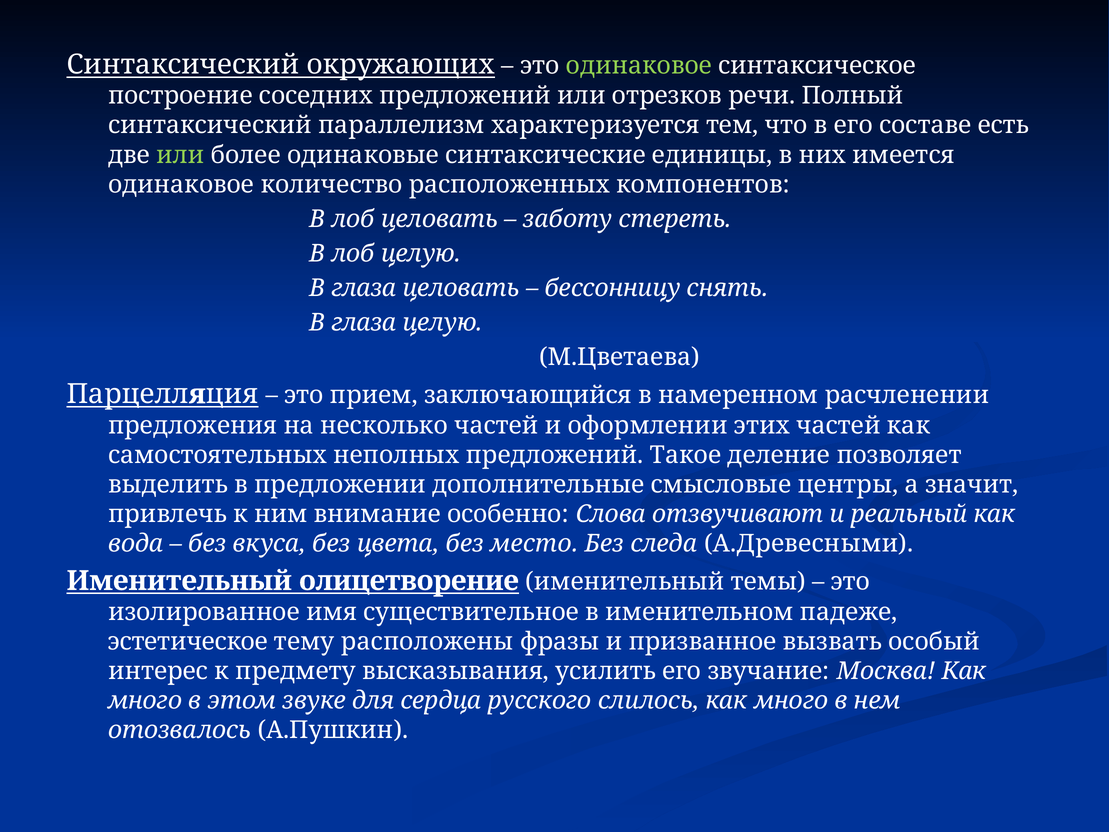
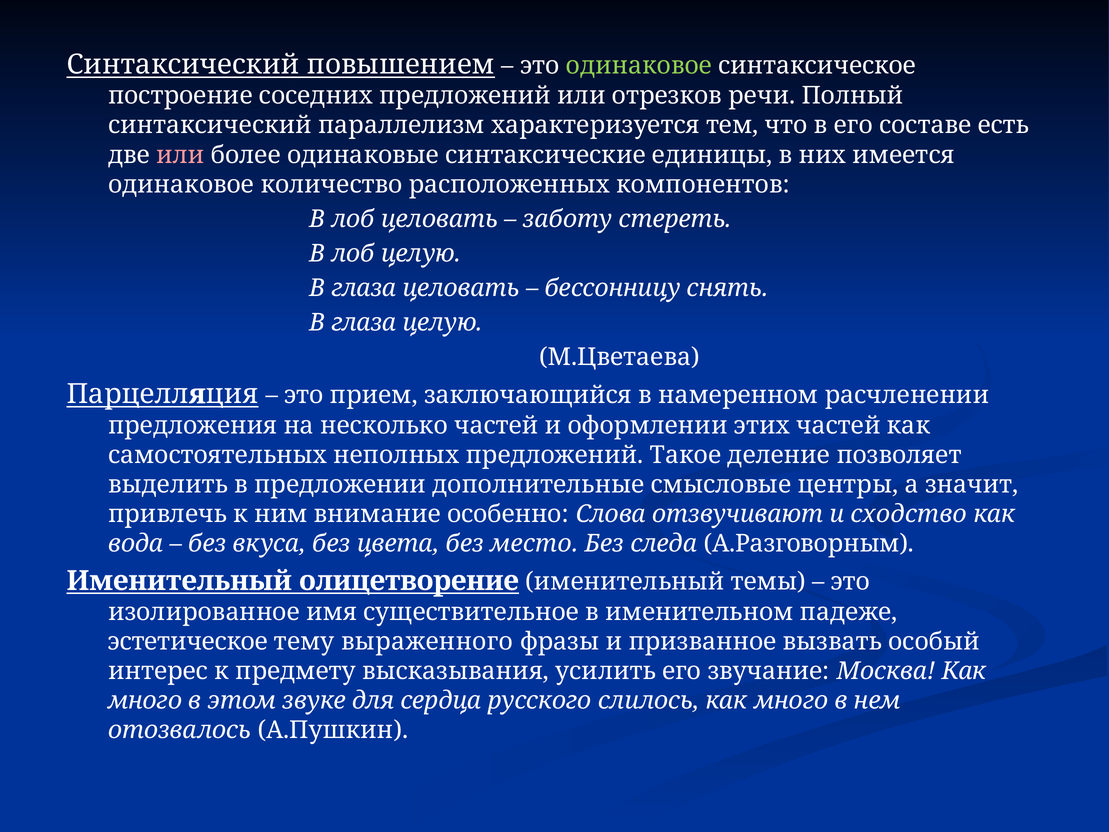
окружающих: окружающих -> повышением (401, 65)
или colour: light green -> pink (180, 155)
реальный: реальный -> сходство (909, 514)
А.Древесными: А.Древесными -> А.Разговорным (809, 543)
расположены: расположены -> выраженного (427, 641)
